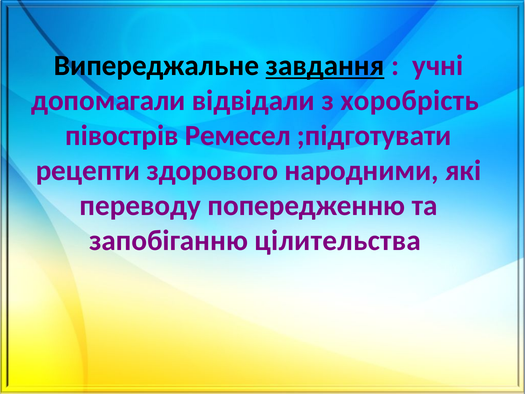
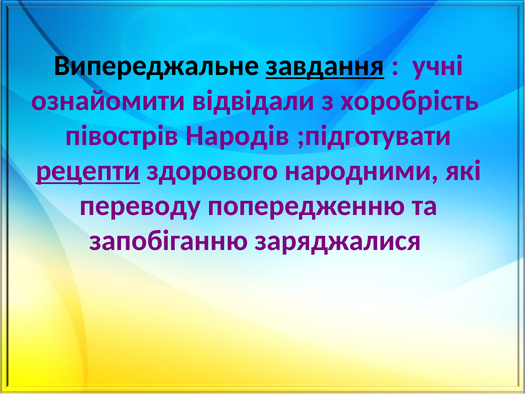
допомагали: допомагали -> ознайомити (108, 101)
Ремесел: Ремесел -> Народів (238, 136)
рецепти underline: none -> present (88, 171)
цілительства: цілительства -> заряджалися (338, 241)
